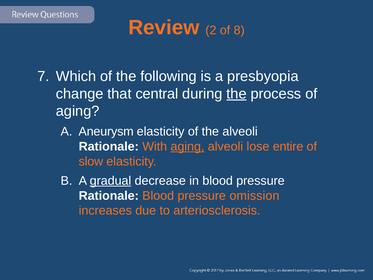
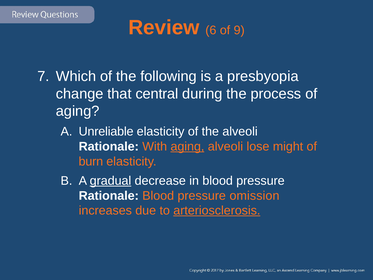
2: 2 -> 6 (211, 30)
8: 8 -> 9 (239, 30)
the underline: present -> none (237, 94)
Aneurysm: Aneurysm -> Unreliable (106, 131)
entire: entire -> might (288, 146)
slow: slow -> burn (91, 161)
arteriosclerosis underline: none -> present (217, 210)
